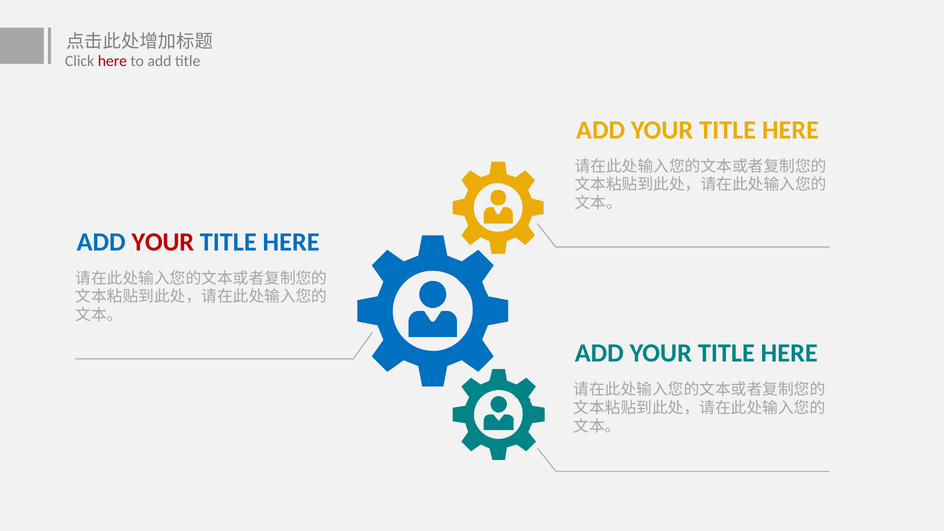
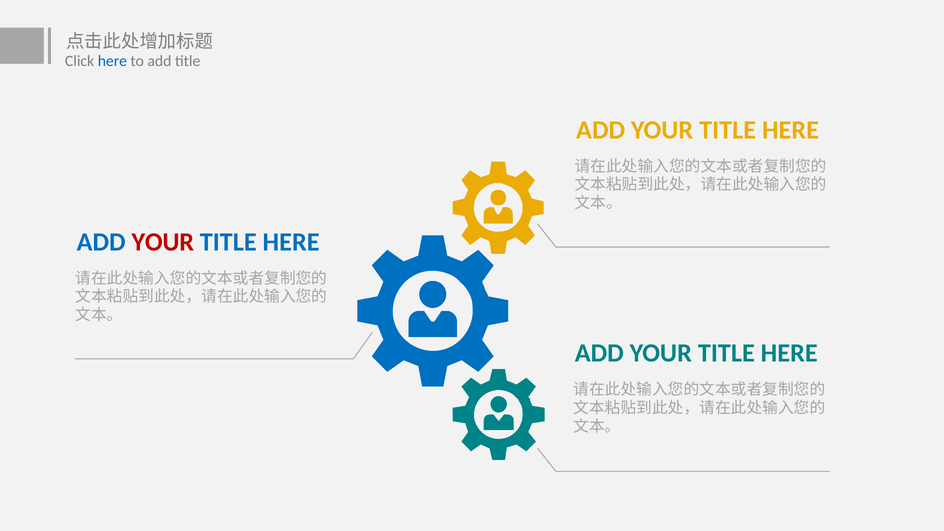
here colour: red -> blue (112, 61)
